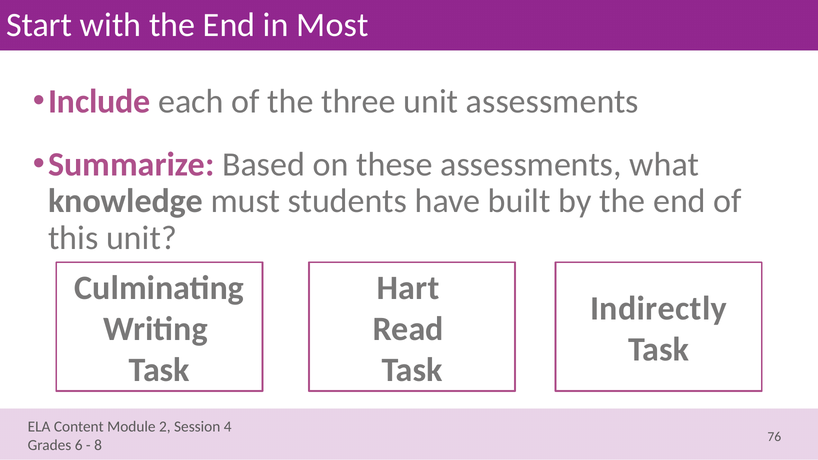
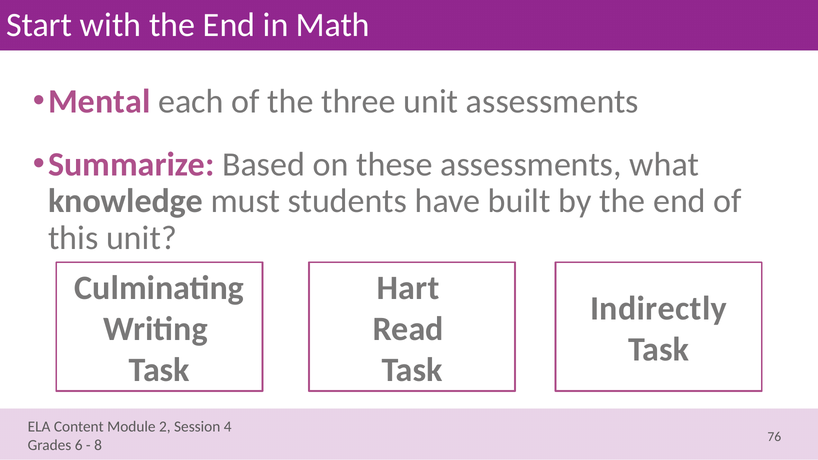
Most: Most -> Math (333, 25)
Include: Include -> Mental (99, 101)
